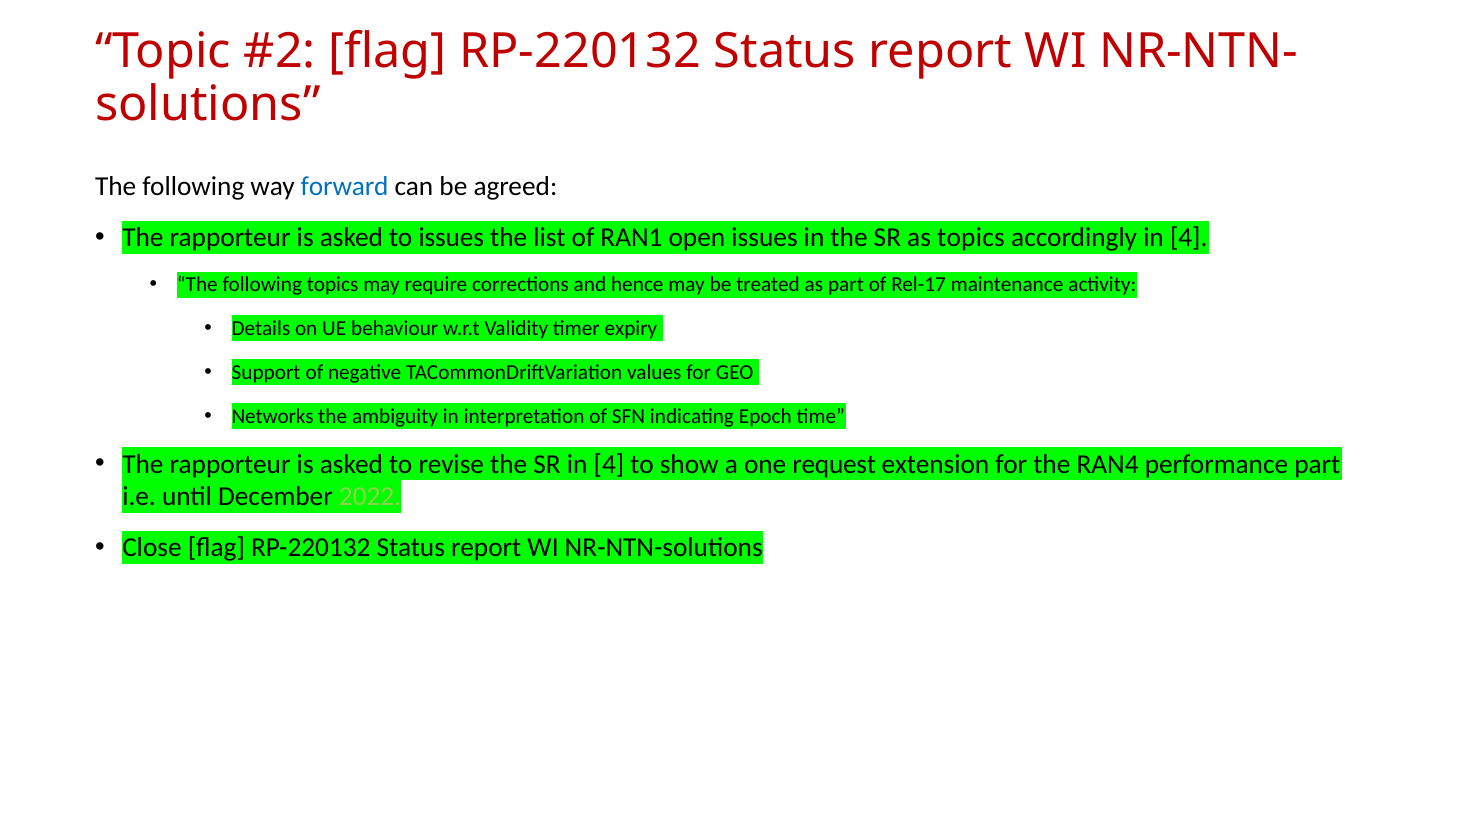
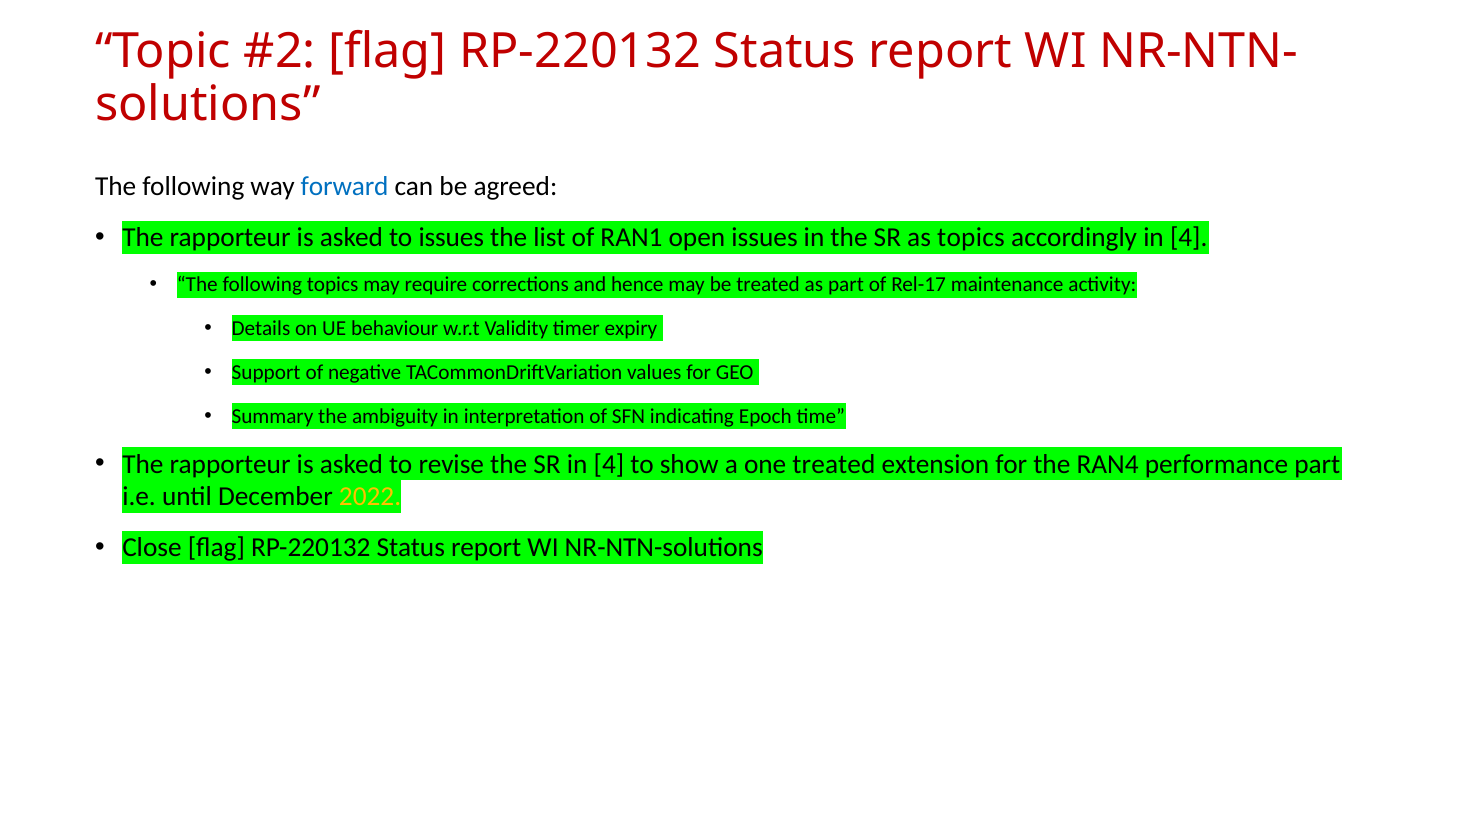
Networks: Networks -> Summary (273, 416)
one request: request -> treated (834, 464)
2022 colour: light green -> yellow (370, 497)
